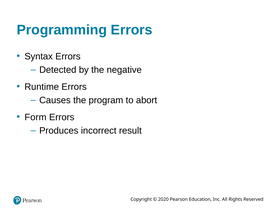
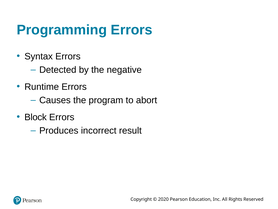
Form: Form -> Block (36, 117)
